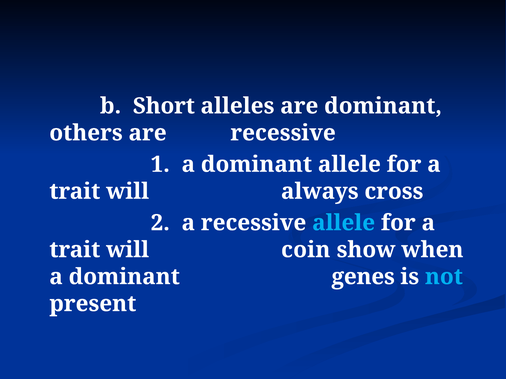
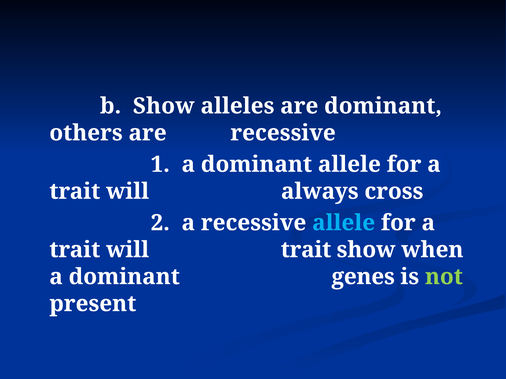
b Short: Short -> Show (164, 106)
will coin: coin -> trait (306, 250)
not colour: light blue -> light green (444, 277)
